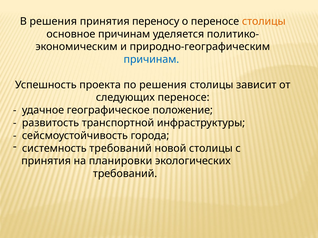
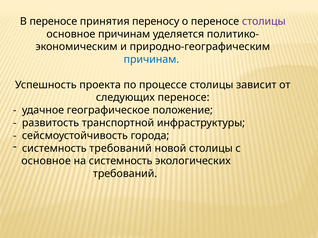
В решения: решения -> переносе (53, 21)
столицы colour: orange -> purple (264, 21)
по решения: решения -> процессе (163, 85)
принятия: принятия -> основное (46, 161)
на планировки: планировки -> системность (121, 161)
